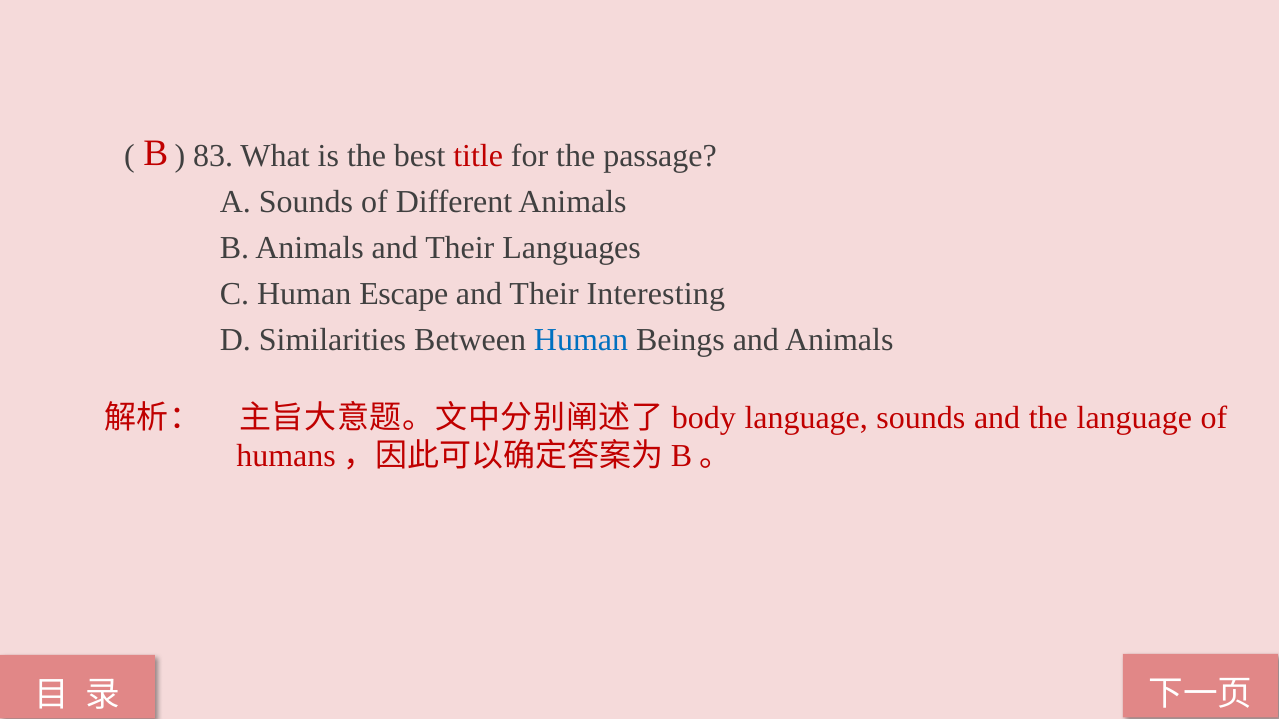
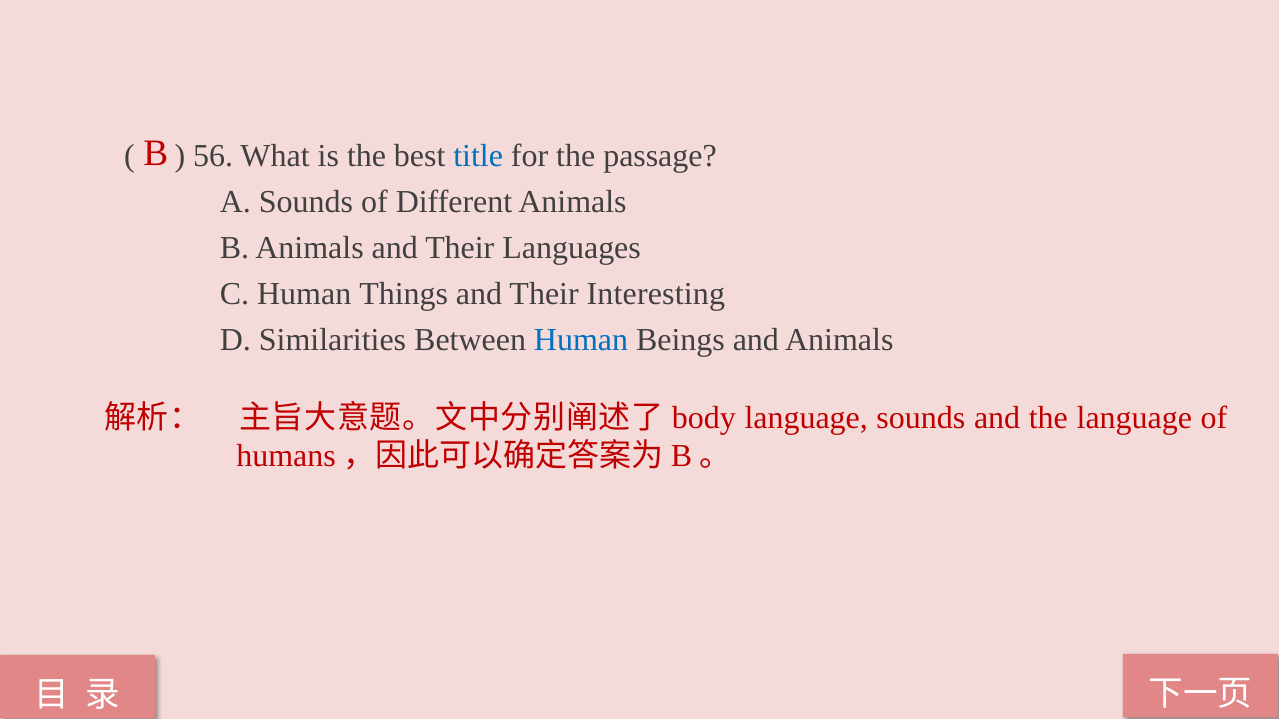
83: 83 -> 56 (213, 156)
title colour: red -> blue (478, 156)
Escape: Escape -> Things (404, 294)
